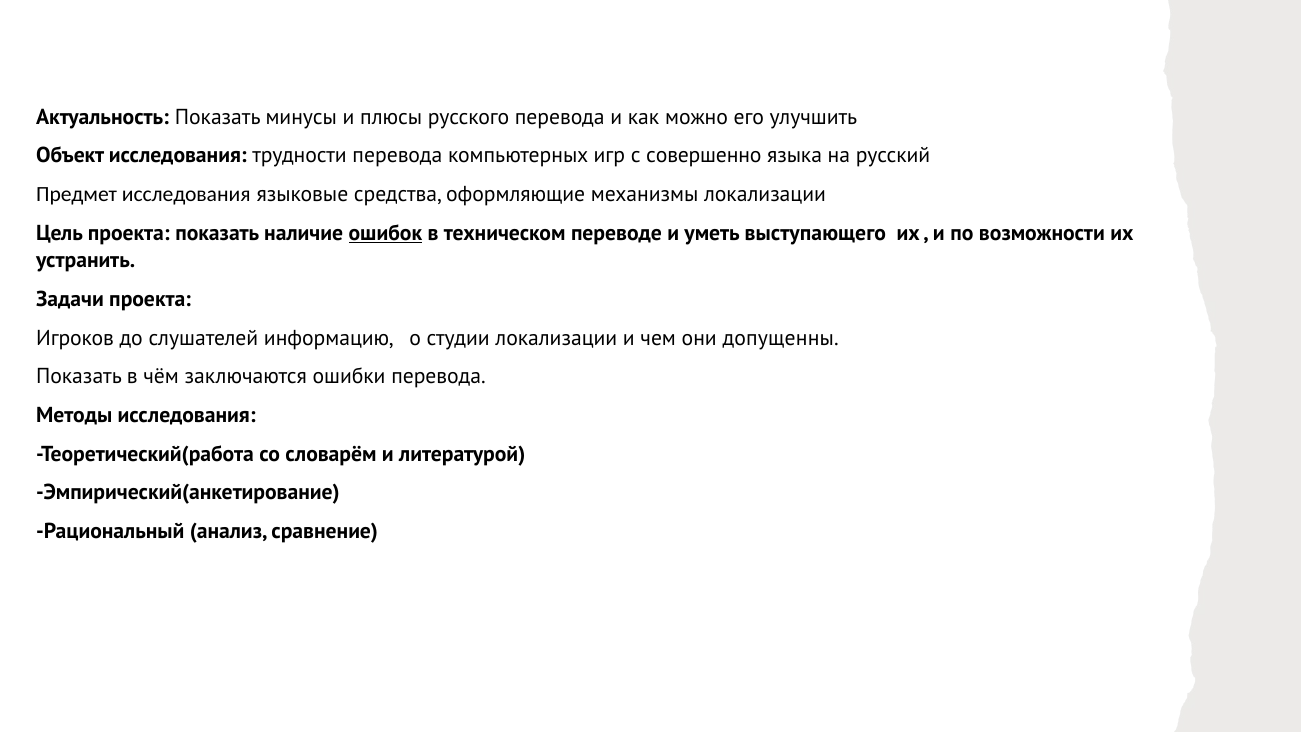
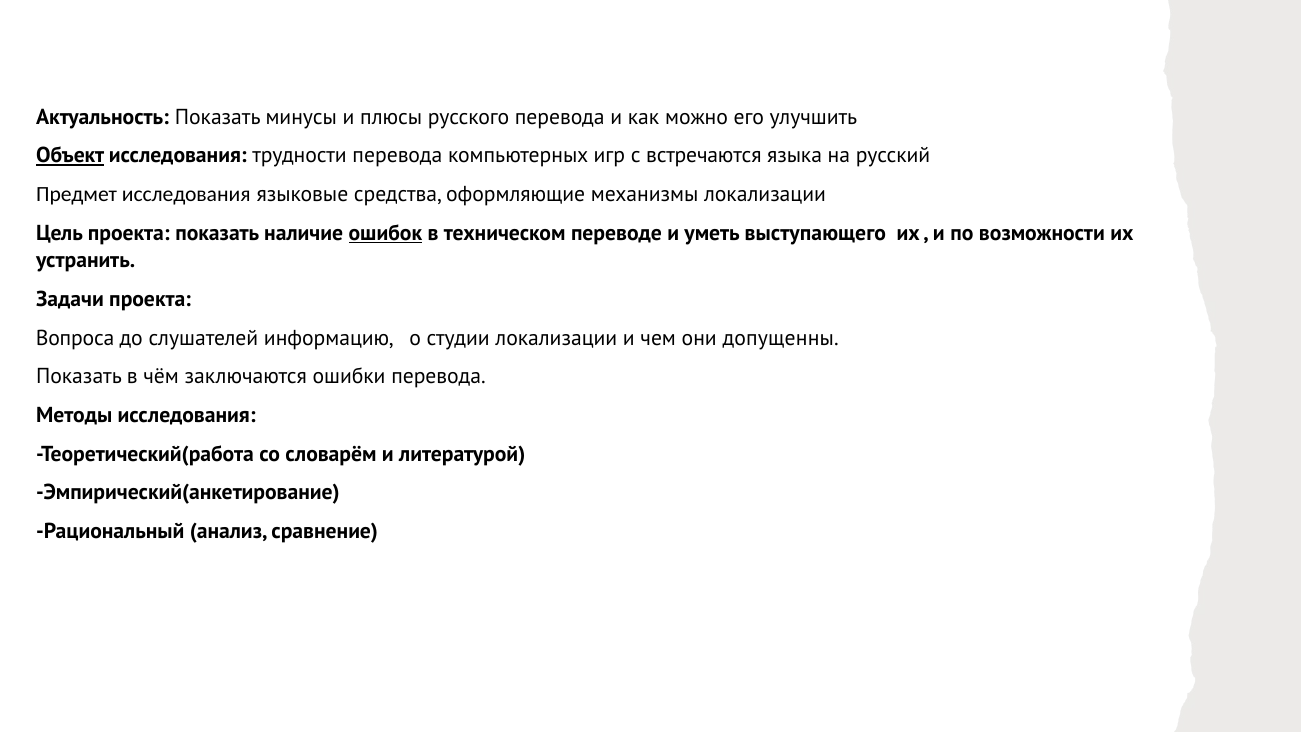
Объект underline: none -> present (70, 156)
совершенно: совершенно -> встречаются (704, 156)
Игроков: Игроков -> Вопроса (75, 338)
